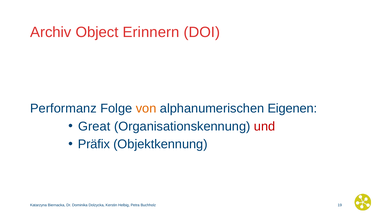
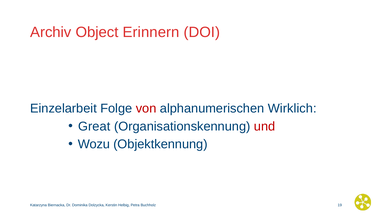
Performanz: Performanz -> Einzelarbeit (63, 109)
von colour: orange -> red (146, 109)
Eigenen: Eigenen -> Wirklich (292, 109)
Präfix: Präfix -> Wozu (94, 145)
